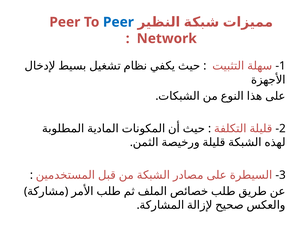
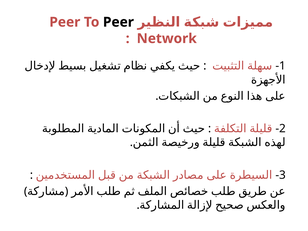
Peer colour: blue -> black (118, 22)
